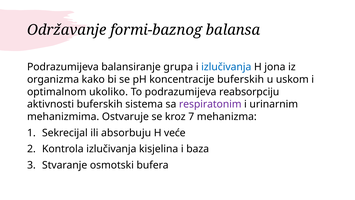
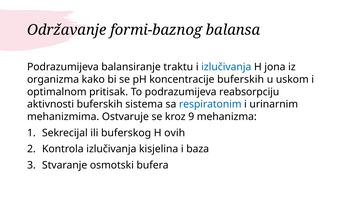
grupa: grupa -> traktu (178, 67)
ukoliko: ukoliko -> pritisak (109, 92)
respiratonim colour: purple -> blue (210, 104)
7: 7 -> 9 (191, 117)
absorbuju: absorbuju -> buferskog (126, 133)
veće: veće -> ovih (175, 133)
